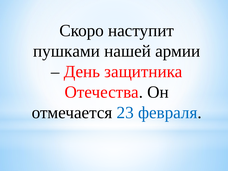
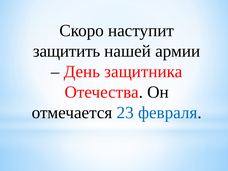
пушками: пушками -> защитить (67, 51)
